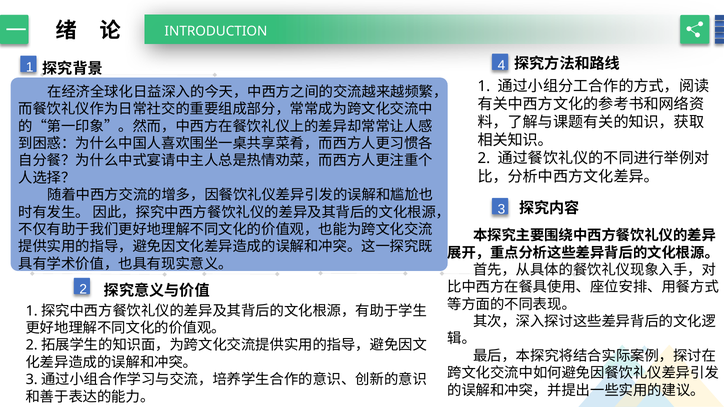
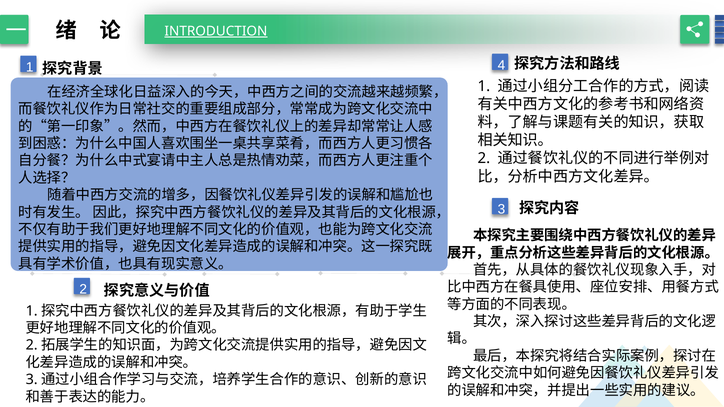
INTRODUCTION underline: none -> present (216, 31)
